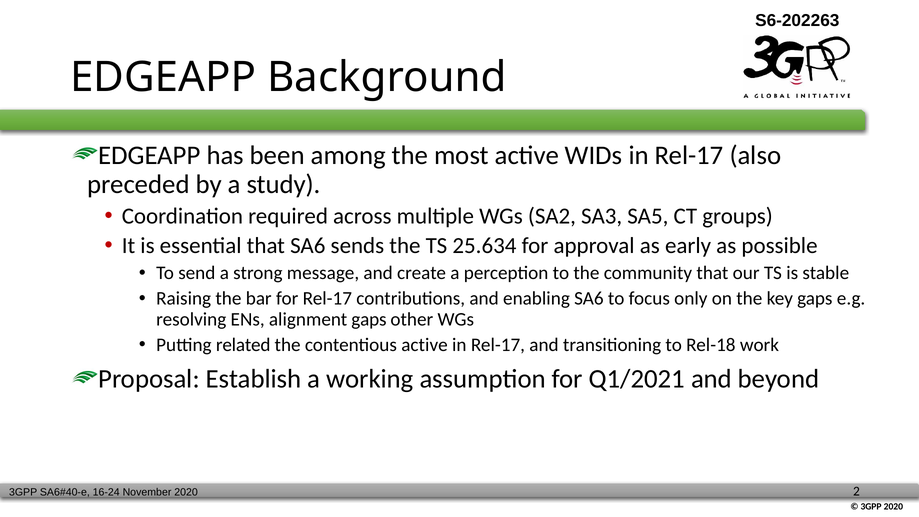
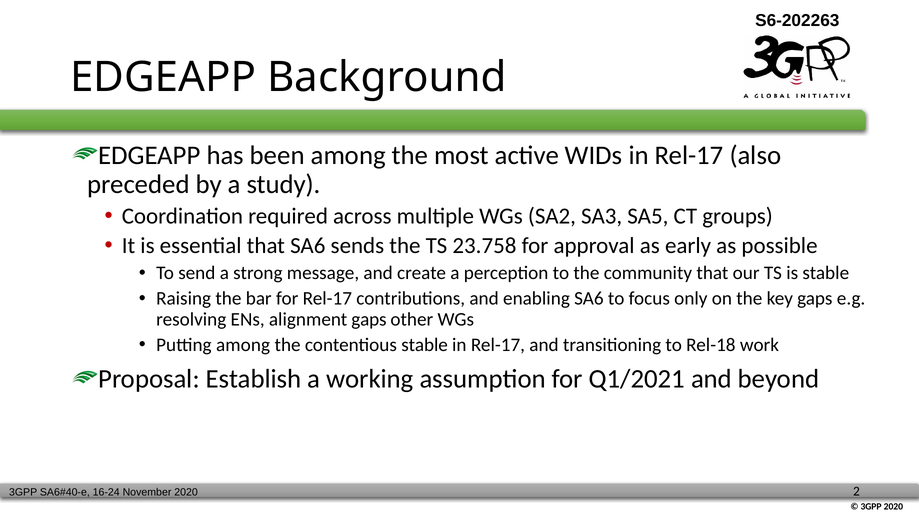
25.634: 25.634 -> 23.758 (484, 246)
Putting related: related -> among (243, 345)
contentious active: active -> stable (425, 345)
